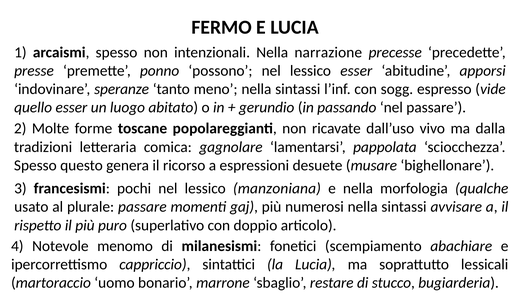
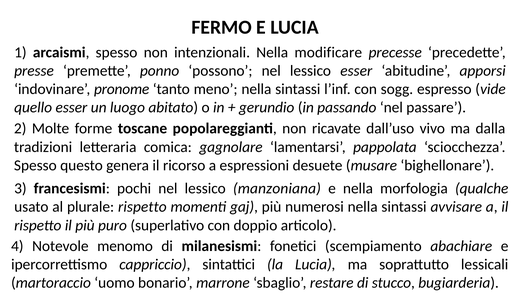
narrazione: narrazione -> modificare (328, 52)
speranze: speranze -> pronome (122, 89)
plurale passare: passare -> rispetto (142, 207)
